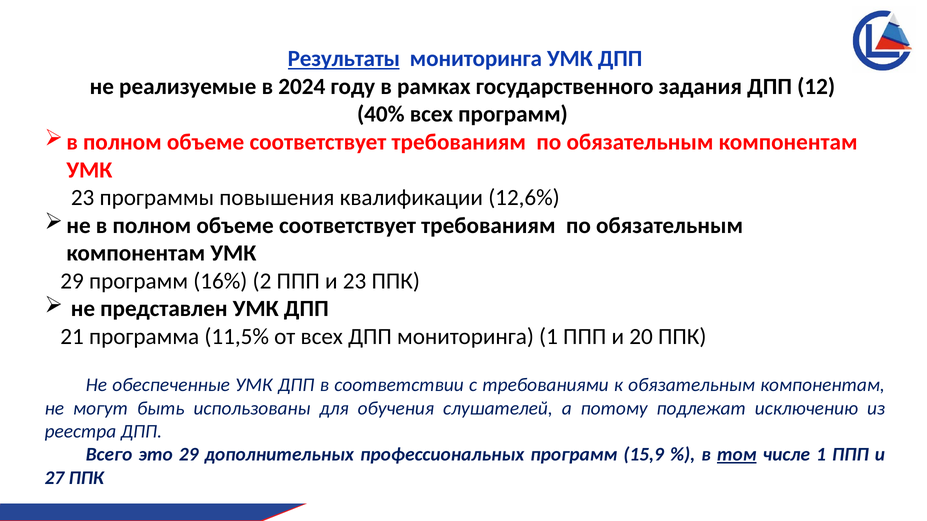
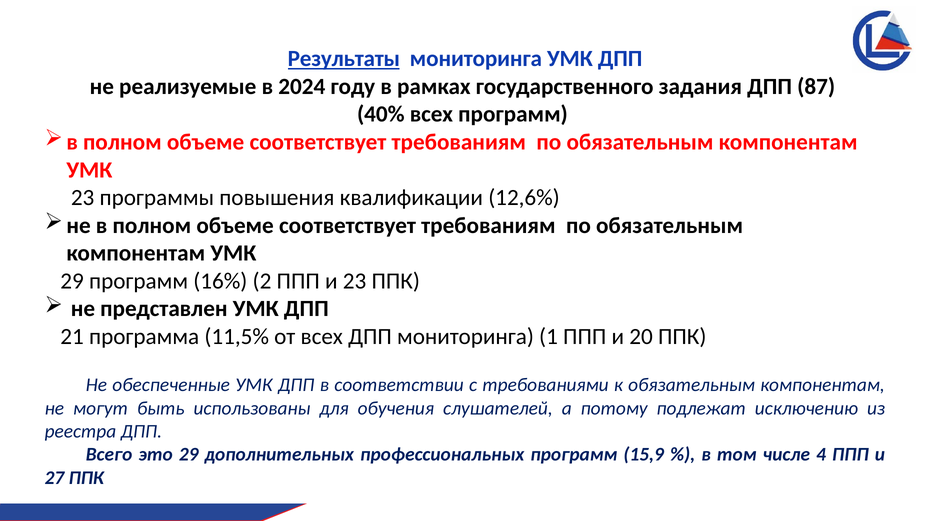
12: 12 -> 87 (816, 87)
том underline: present -> none (737, 455)
числе 1: 1 -> 4 (821, 455)
